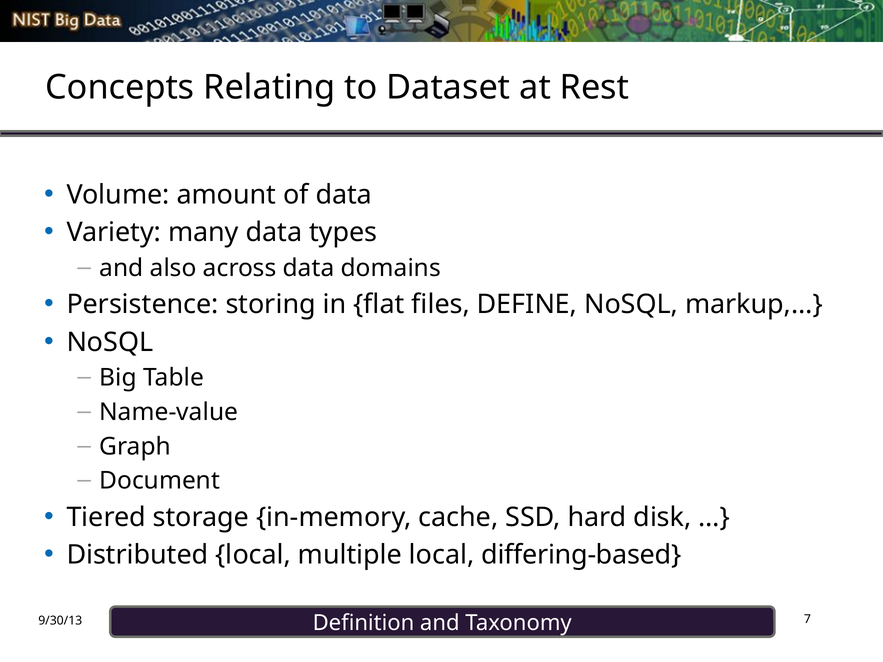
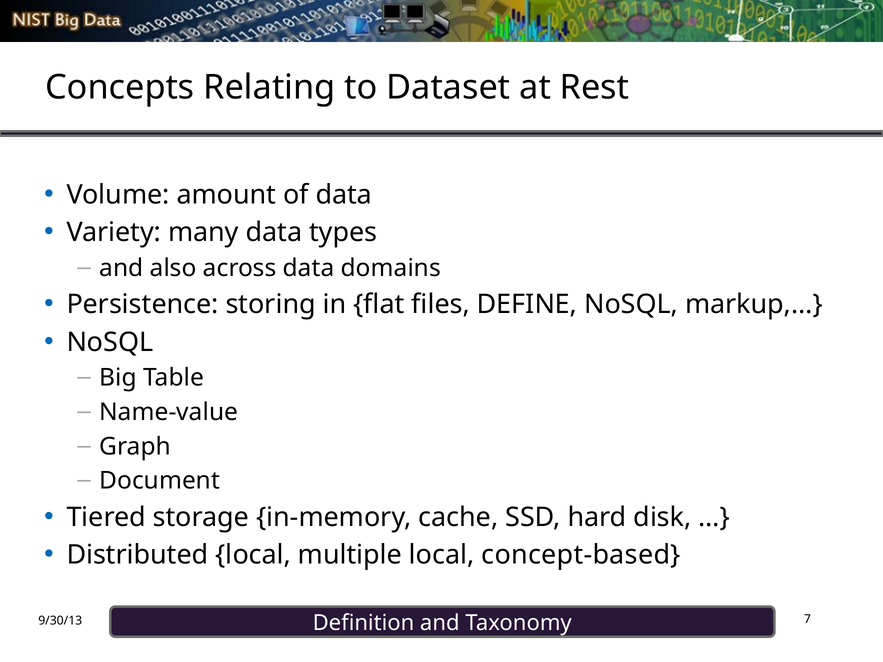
differing-based: differing-based -> concept-based (581, 555)
